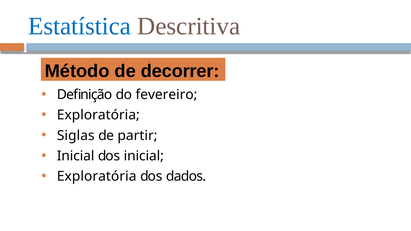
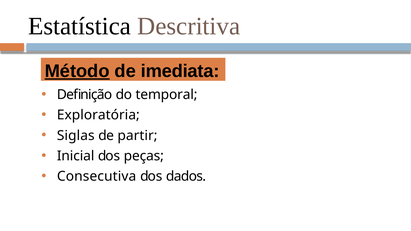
Estatística colour: blue -> black (80, 26)
Método underline: none -> present (77, 71)
decorrer: decorrer -> imediata (180, 71)
fevereiro: fevereiro -> temporal (167, 95)
dos inicial: inicial -> peças (144, 156)
Exploratória: Exploratória -> Consecutiva (97, 177)
